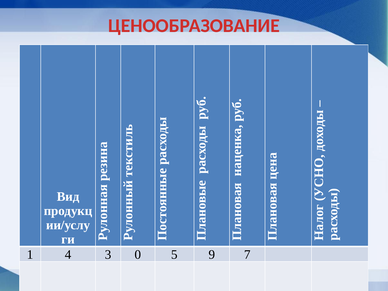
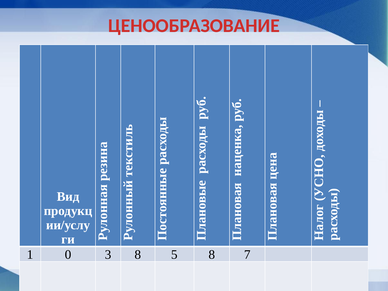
4: 4 -> 0 (68, 255)
3 0: 0 -> 8 (138, 255)
5 9: 9 -> 8 (212, 255)
